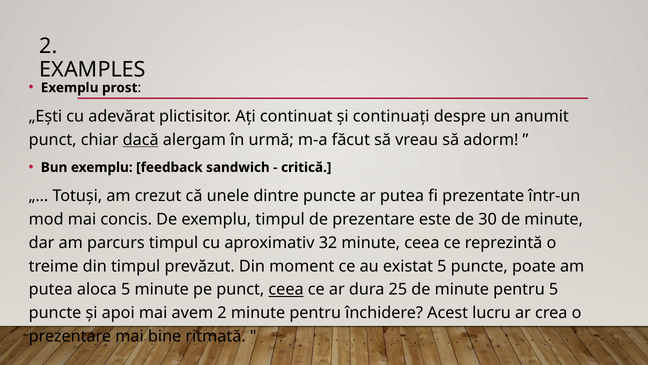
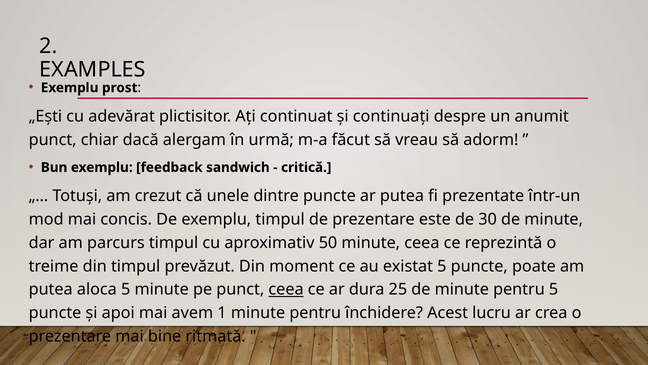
dacă underline: present -> none (141, 140)
32: 32 -> 50 (328, 242)
avem 2: 2 -> 1 (222, 312)
